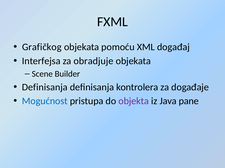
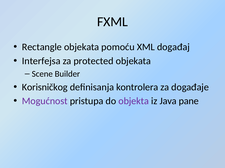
Grafičkog: Grafičkog -> Rectangle (42, 47)
obradjuje: obradjuje -> protected (94, 61)
Definisanja: Definisanja -> Korisničkog (45, 87)
Mogućnost colour: blue -> purple (45, 101)
